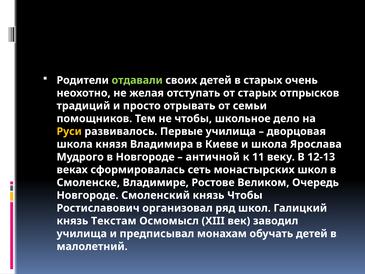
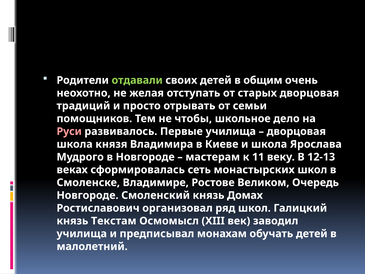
в старых: старых -> общим (263, 80)
старых отпрысков: отпрысков -> дворцовая (309, 93)
Руси colour: yellow -> pink (69, 131)
античной: античной -> мастерам (213, 157)
князь Чтобы: Чтобы -> Домах (245, 195)
